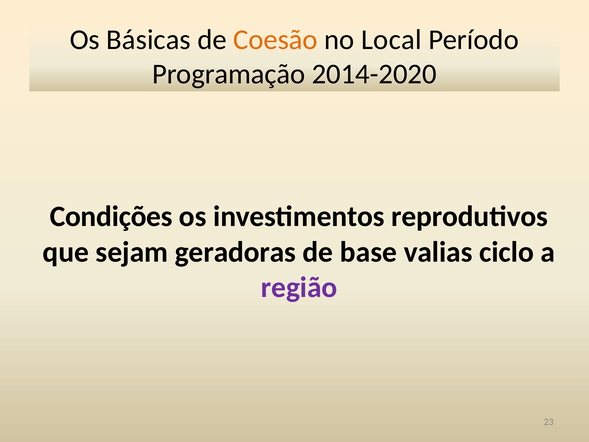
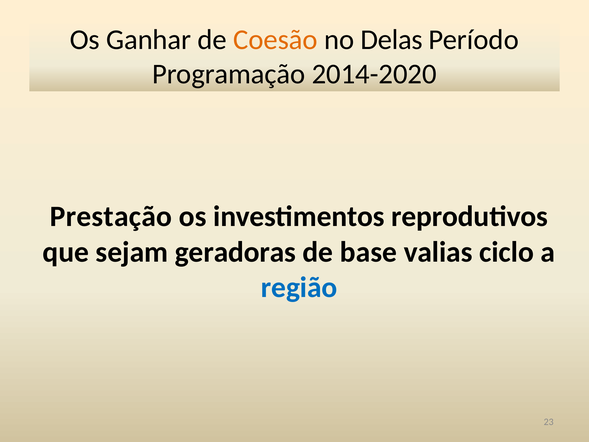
Básicas: Básicas -> Ganhar (149, 40)
Local: Local -> Delas (392, 40)
Condições: Condições -> Prestação (111, 216)
região colour: purple -> blue (299, 287)
